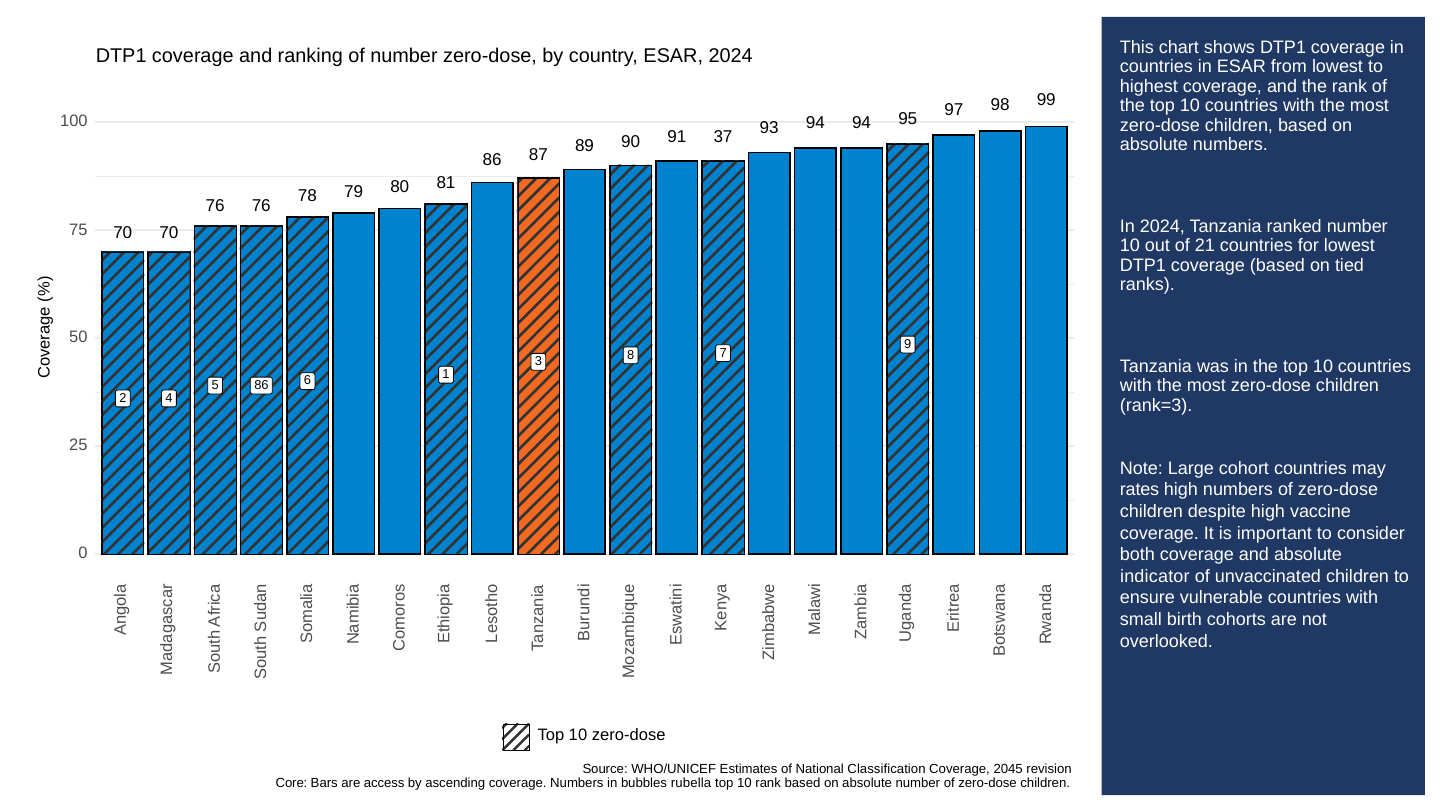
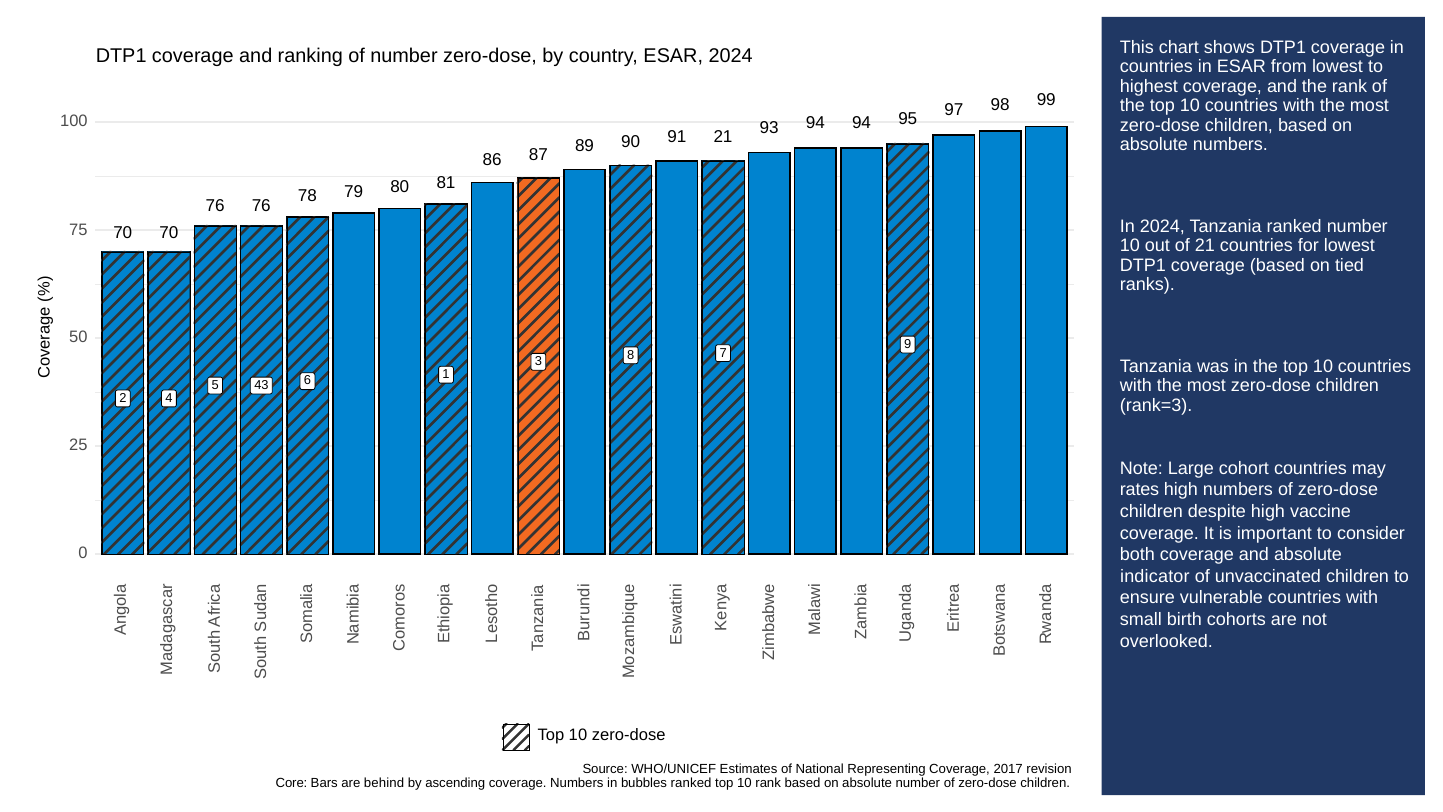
90 37: 37 -> 21 (723, 137)
5 86: 86 -> 43 (261, 385)
Classification: Classification -> Representing (887, 769)
2045: 2045 -> 2017 (1008, 769)
access: access -> behind (384, 783)
bubbles rubella: rubella -> ranked (691, 783)
